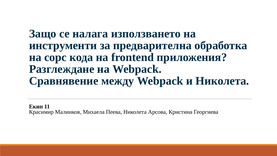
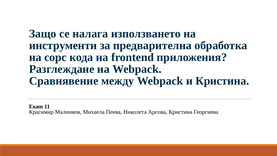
и Николета: Николета -> Кристина (222, 81)
